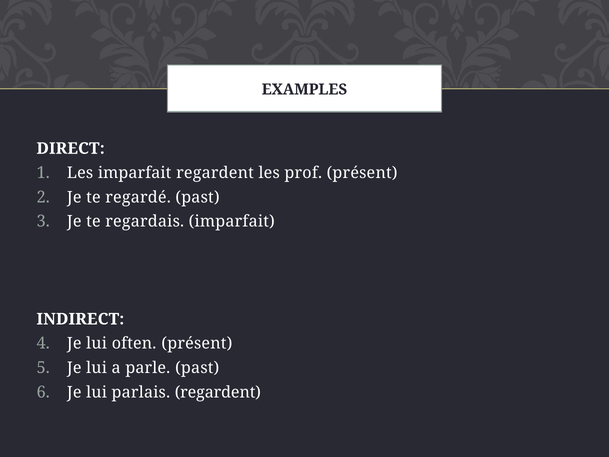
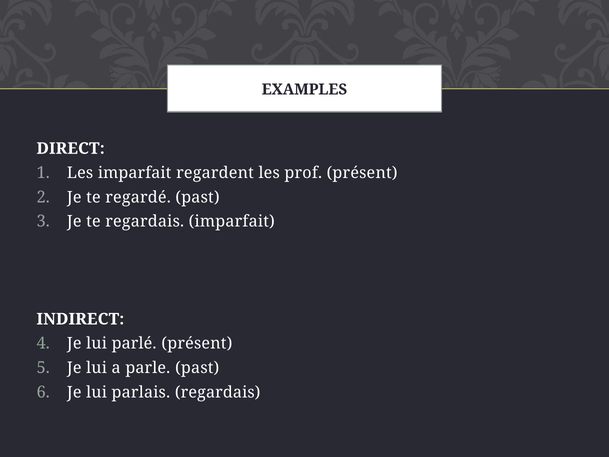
often: often -> parlé (134, 343)
parlais regardent: regardent -> regardais (218, 392)
